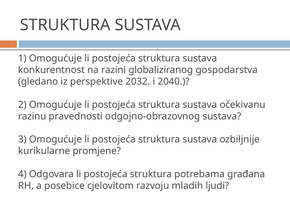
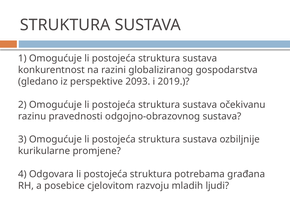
2032: 2032 -> 2093 (138, 82)
2040: 2040 -> 2019 (174, 82)
